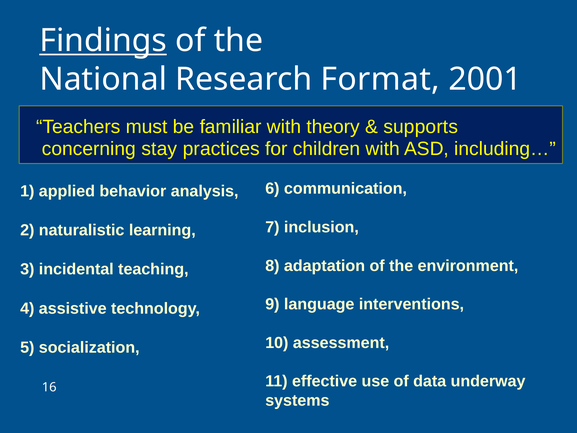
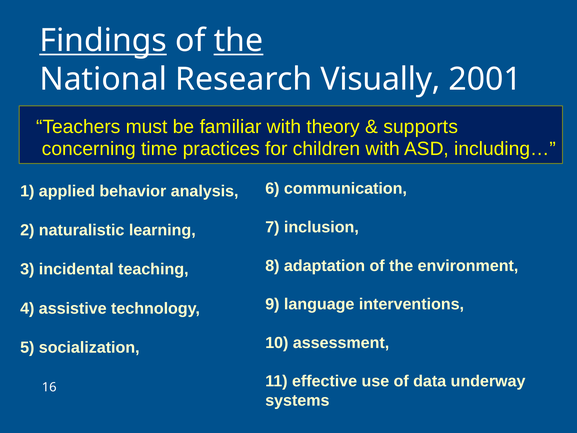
the underline: none -> present (238, 41)
Format: Format -> Visually (381, 79)
stay: stay -> time (159, 149)
